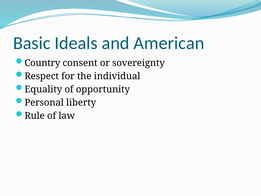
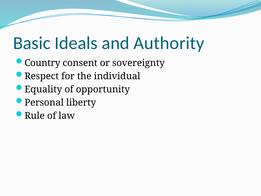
American: American -> Authority (169, 43)
